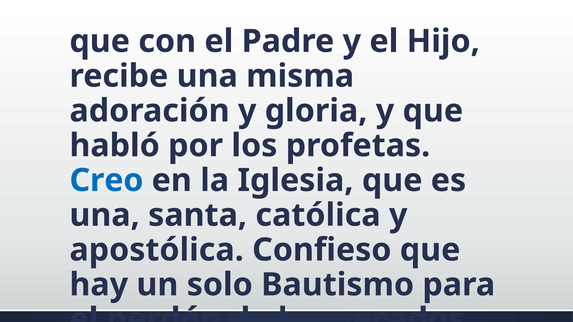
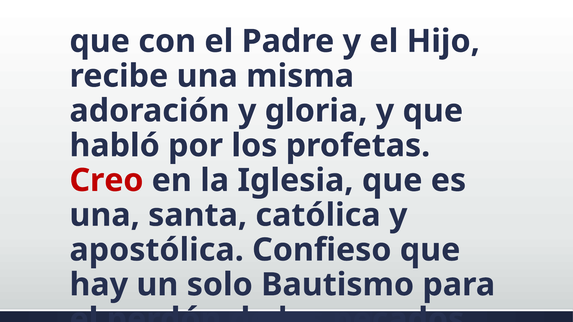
Creo colour: blue -> red (106, 181)
